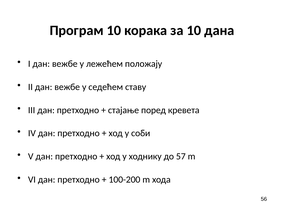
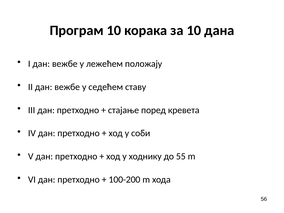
57: 57 -> 55 (181, 156)
